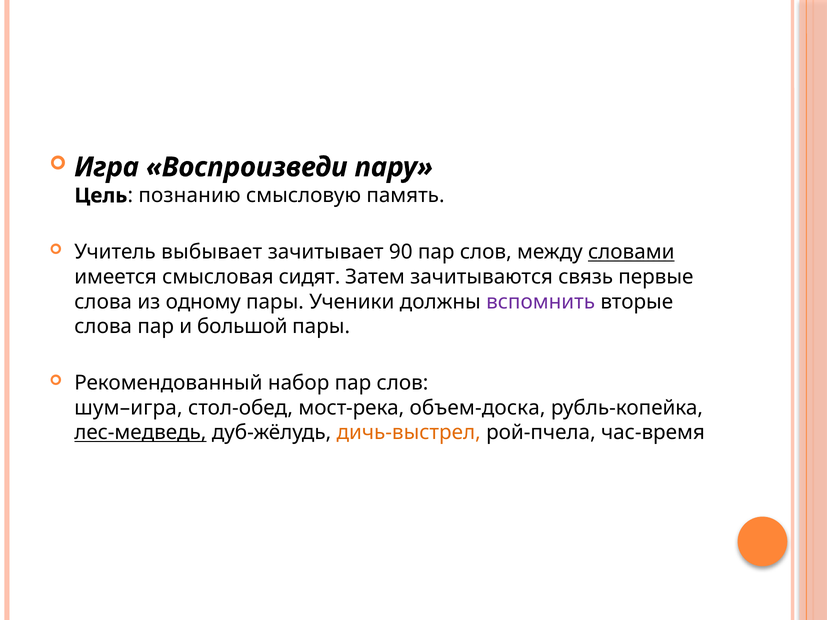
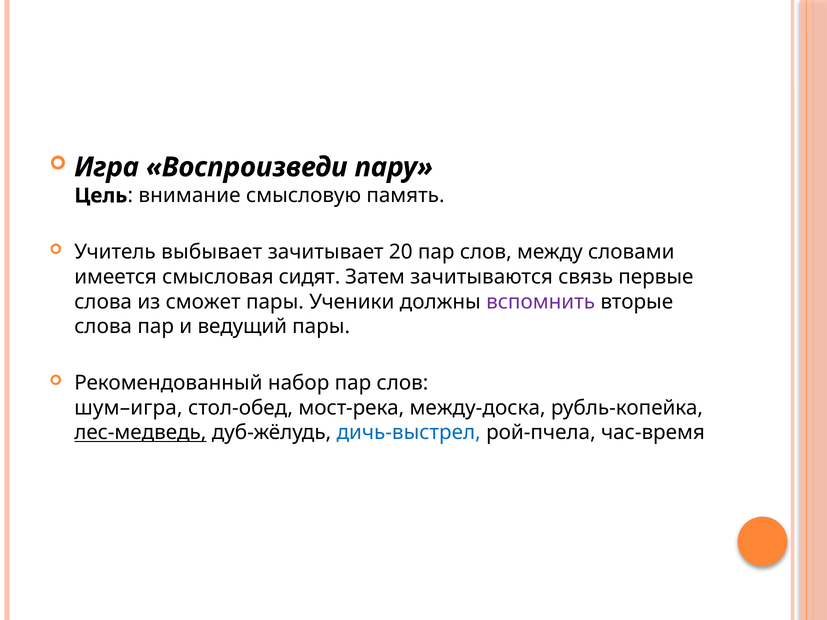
познанию: познанию -> внимание (190, 196)
90: 90 -> 20 (401, 252)
словами underline: present -> none (631, 252)
одному: одному -> сможет (203, 302)
большой: большой -> ведущий (242, 327)
объем-доска: объем-доска -> между-доска (478, 408)
дичь-выстрел colour: orange -> blue (409, 433)
